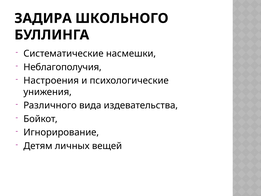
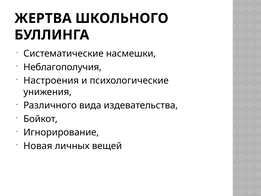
ЗАДИРА: ЗАДИРА -> ЖЕРТВА (43, 18)
Детям: Детям -> Новая (38, 146)
